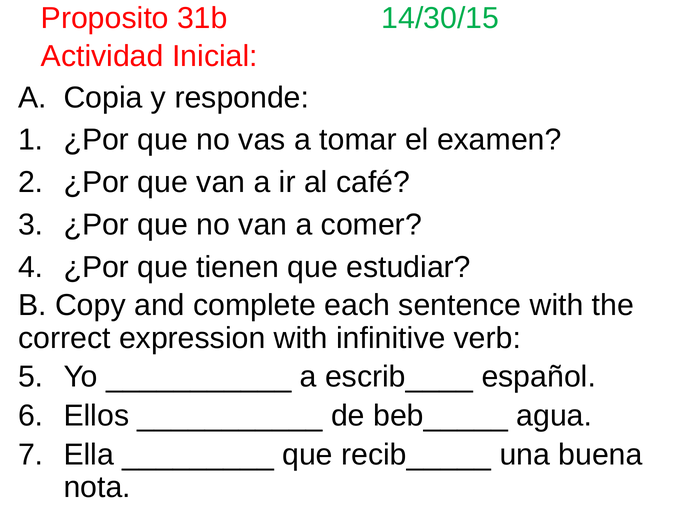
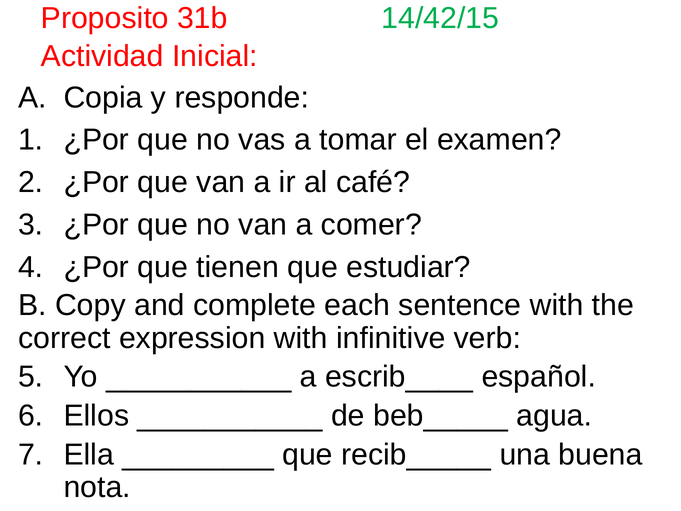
14/30/15: 14/30/15 -> 14/42/15 (440, 18)
